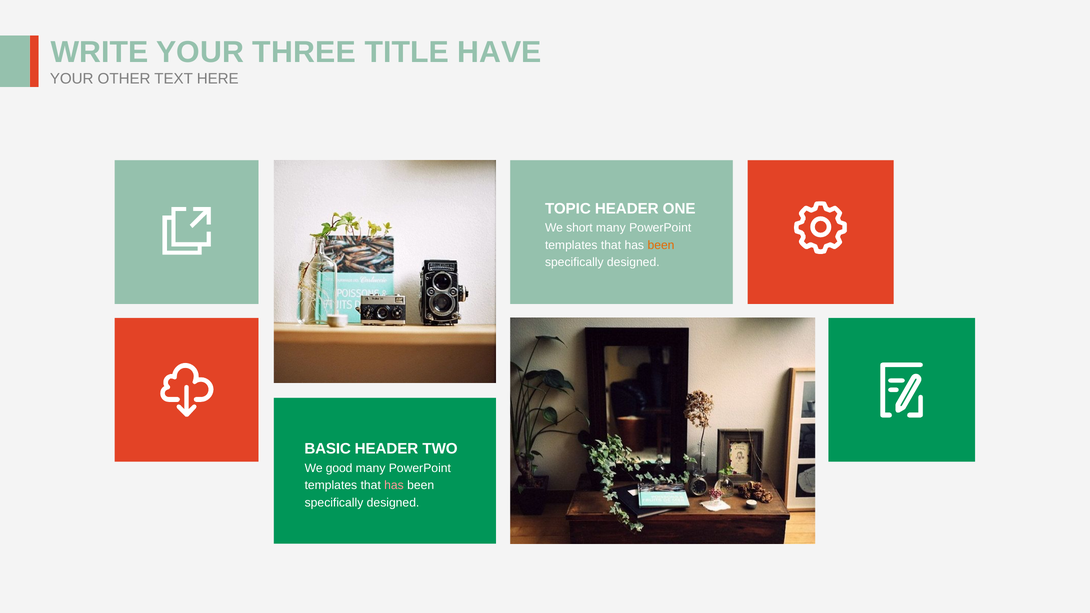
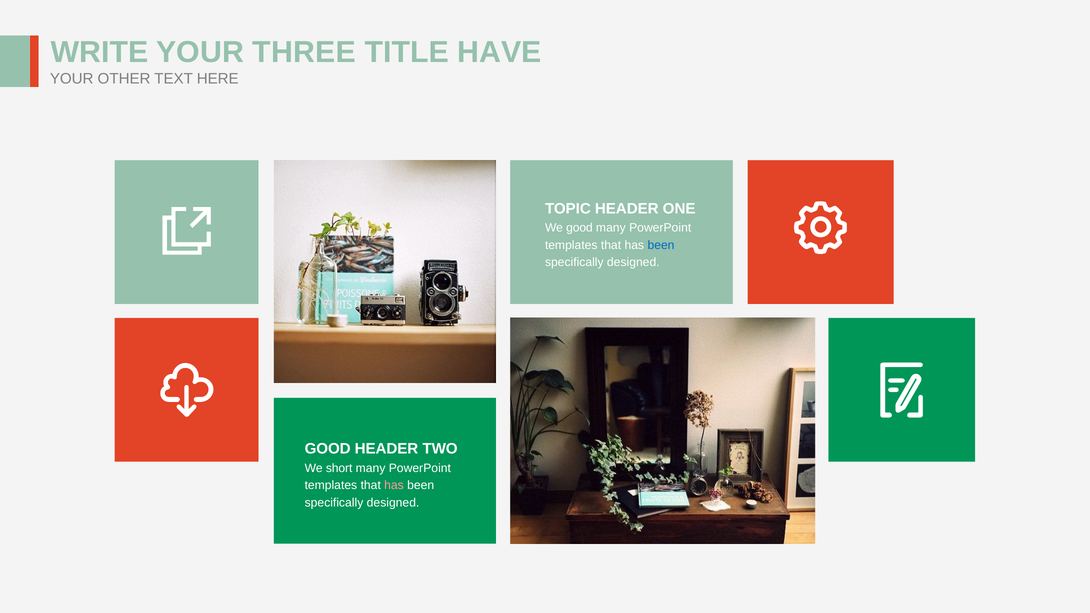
We short: short -> good (579, 228)
been colour: orange -> blue (661, 245)
BASIC: BASIC -> GOOD (328, 449)
good: good -> short (339, 468)
